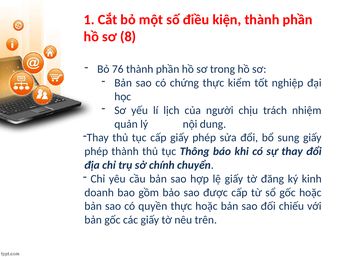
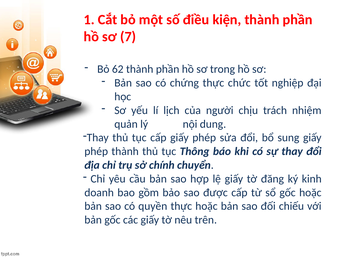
8: 8 -> 7 (128, 37)
76: 76 -> 62 (118, 69)
kiểm: kiểm -> chức (239, 83)
